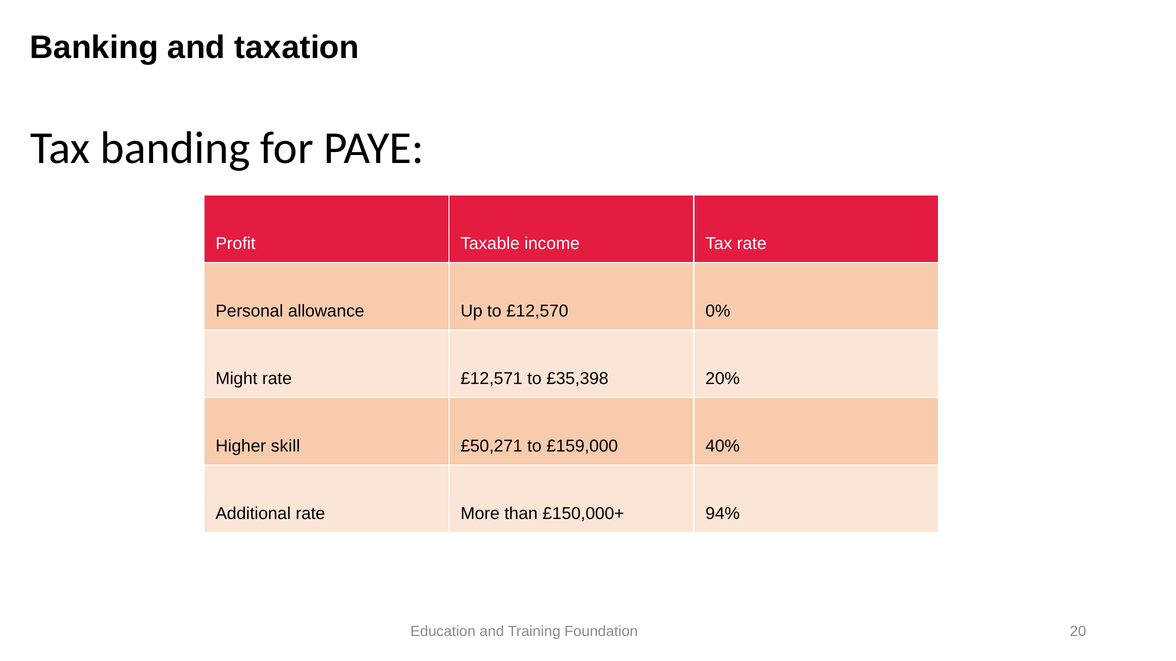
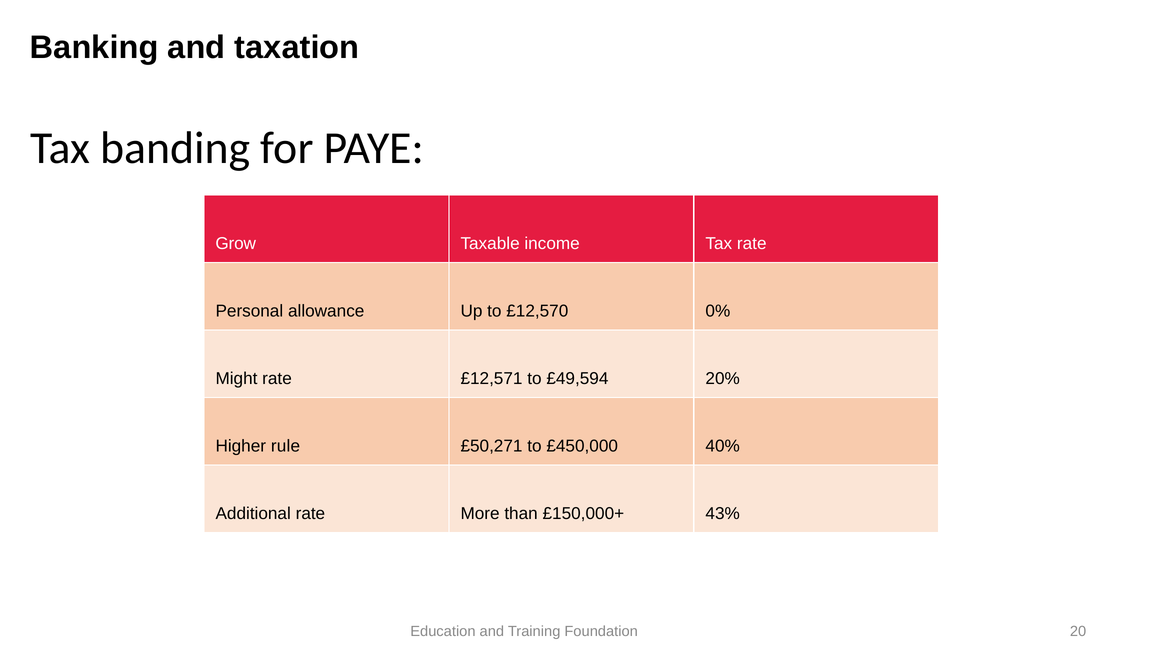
Profit: Profit -> Grow (236, 244)
£35,398: £35,398 -> £49,594 (577, 379)
skill: skill -> rule (286, 447)
£159,000: £159,000 -> £450,000 (582, 447)
94%: 94% -> 43% (723, 514)
